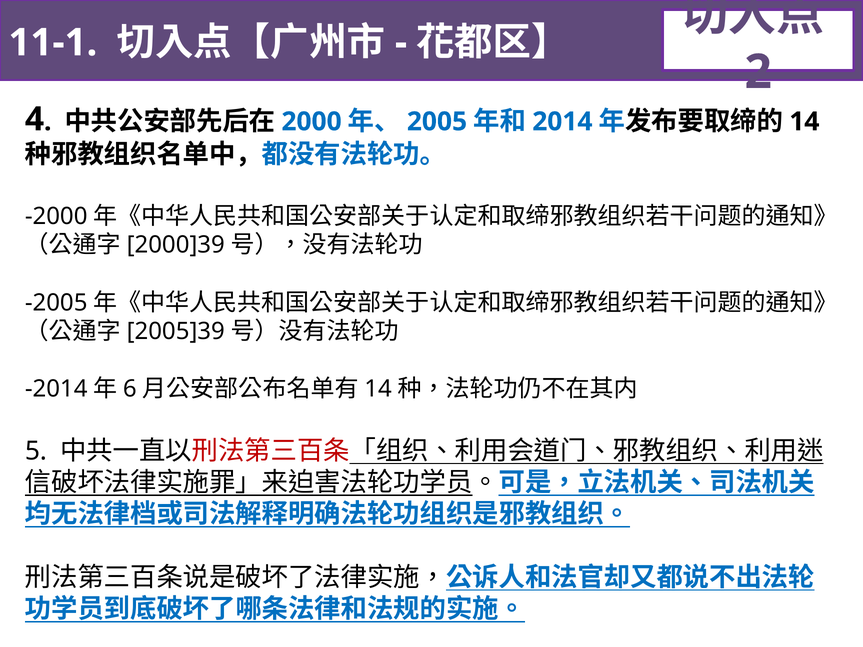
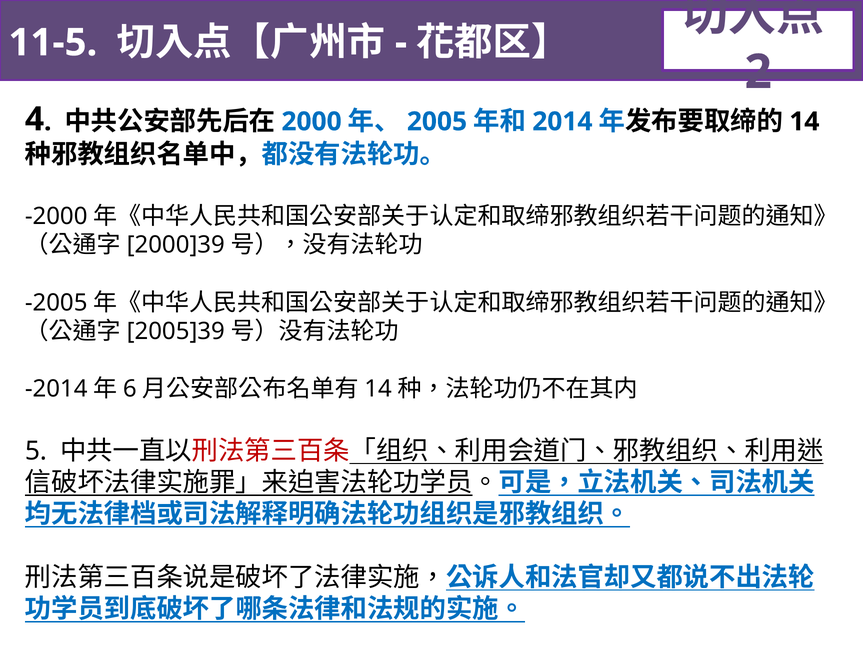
11-1: 11-1 -> 11-5 (53, 43)
